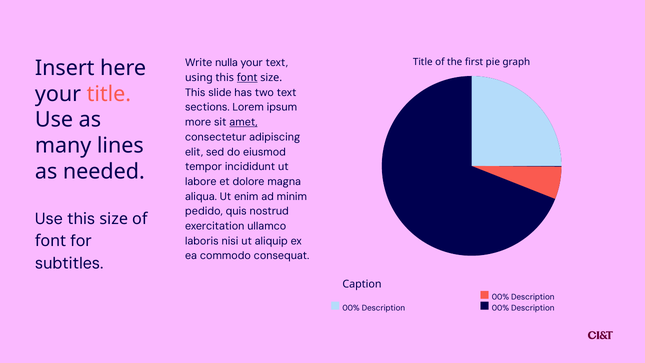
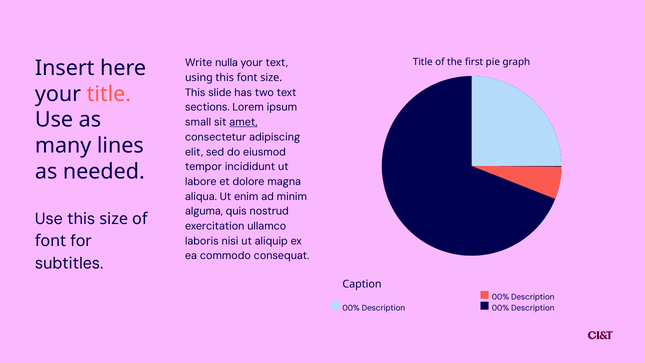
font underline: present -> none (247, 78)
more: more -> small (198, 122)
pedido: pedido -> alguma (204, 211)
